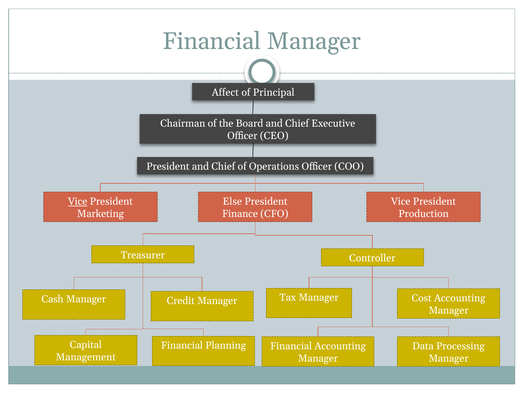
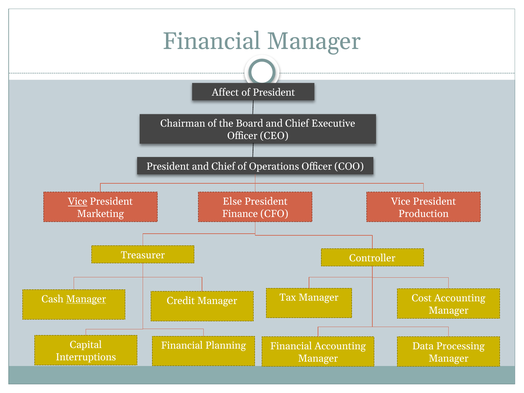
of Principal: Principal -> President (274, 92)
Manager underline: none -> present (86, 299)
Management: Management -> Interruptions (86, 357)
